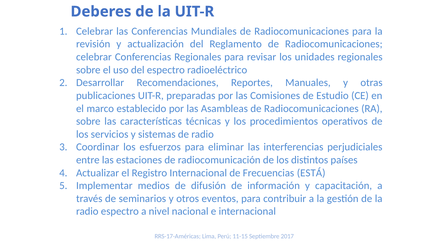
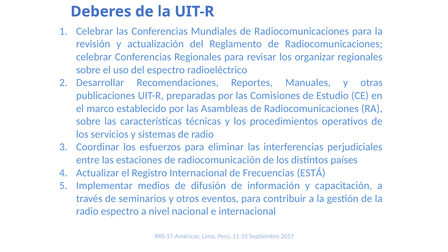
unidades: unidades -> organizar (315, 57)
